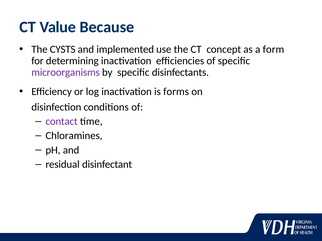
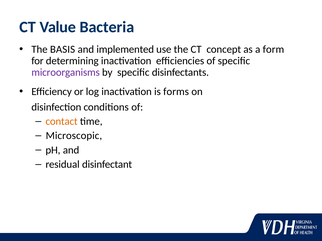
Because: Because -> Bacteria (107, 27)
CYSTS: CYSTS -> BASIS (63, 49)
contact colour: purple -> orange (62, 122)
Chloramines: Chloramines -> Microscopic (74, 136)
